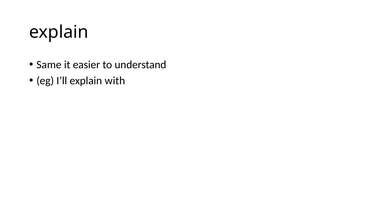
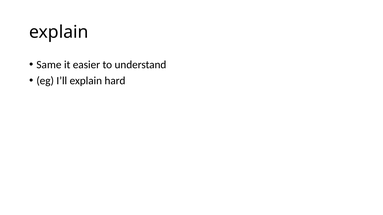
with: with -> hard (115, 81)
